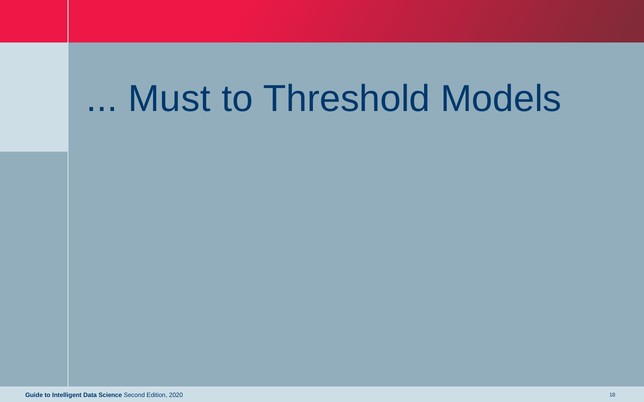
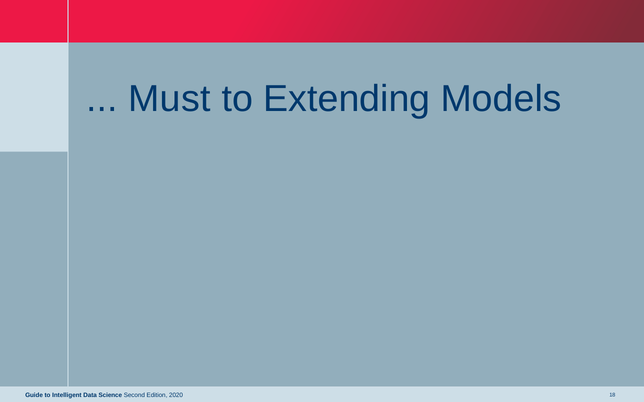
Threshold: Threshold -> Extending (347, 99)
